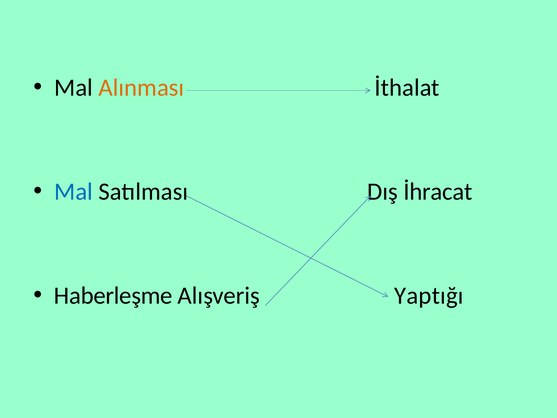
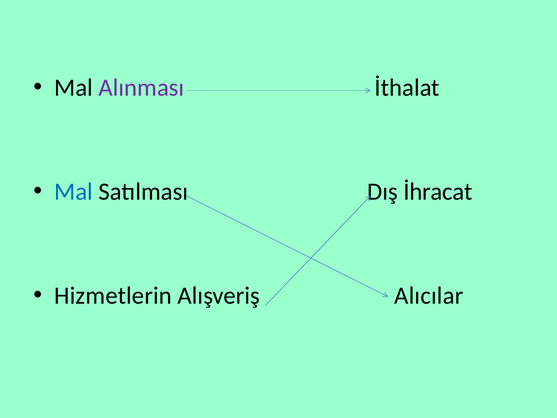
Alınması colour: orange -> purple (141, 87)
Haberleşme: Haberleşme -> Hizmetlerin (113, 295)
Yaptığı: Yaptığı -> Alıcılar (429, 295)
